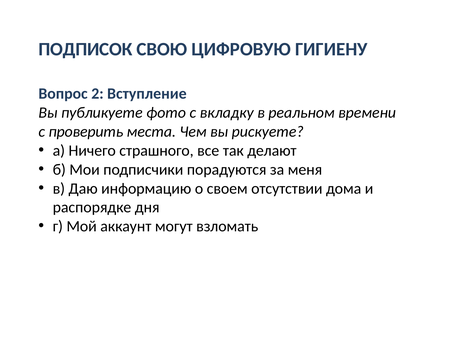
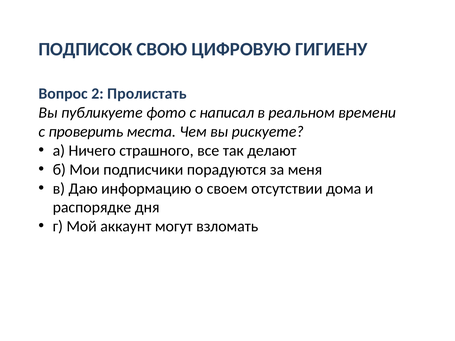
Вступление: Вступление -> Пролистать (147, 94)
вкладку: вкладку -> написал (227, 113)
